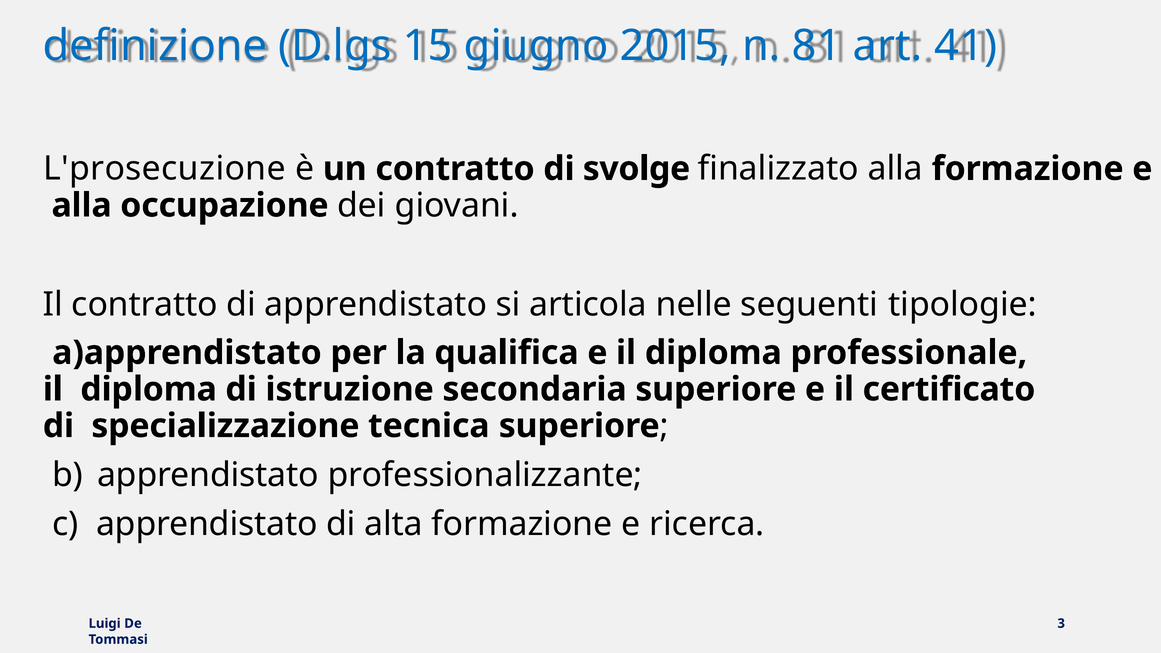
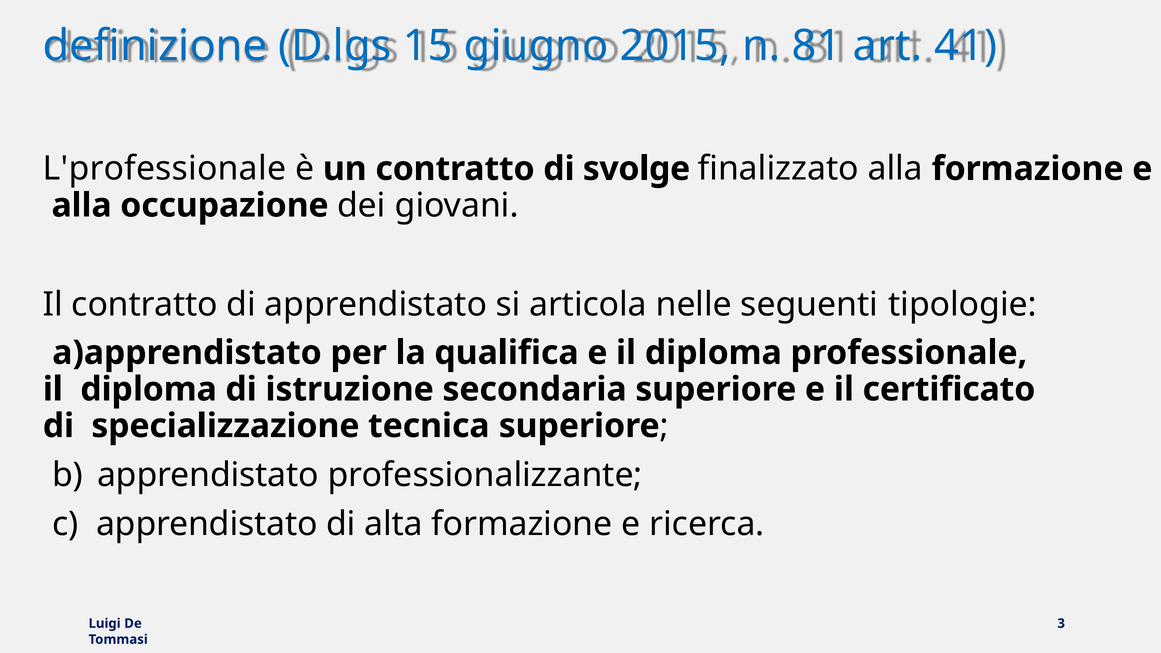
L'prosecuzione: L'prosecuzione -> L'professionale (164, 169)
